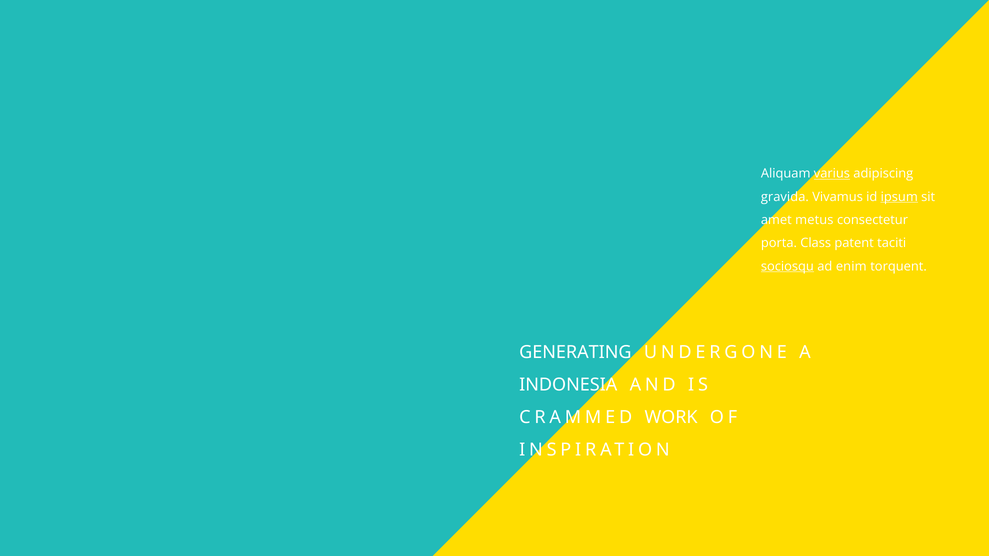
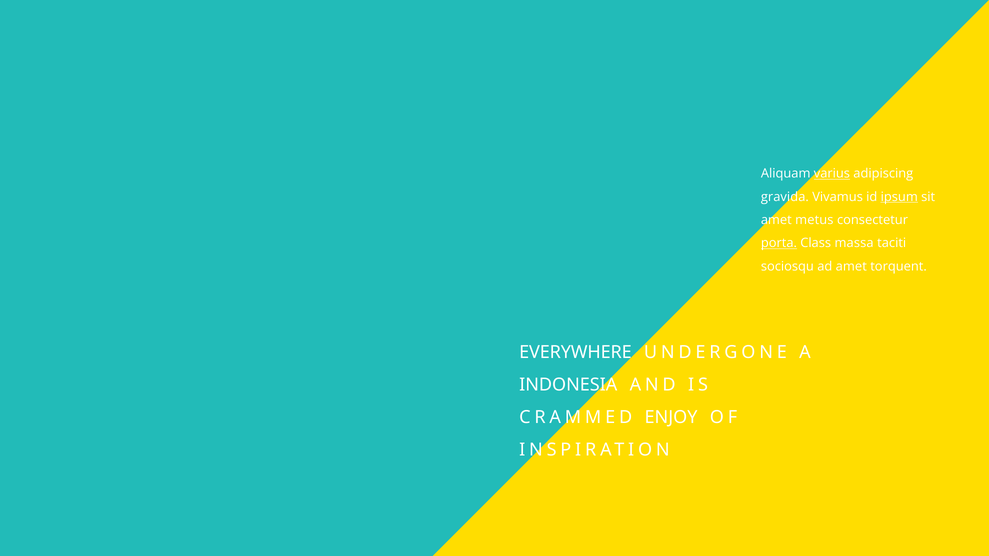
porta underline: none -> present (779, 243)
patent: patent -> massa (854, 243)
sociosqu underline: present -> none (787, 266)
ad enim: enim -> amet (851, 266)
GENERATING: GENERATING -> EVERYWHERE (575, 353)
WORK: WORK -> ENJOY (671, 418)
